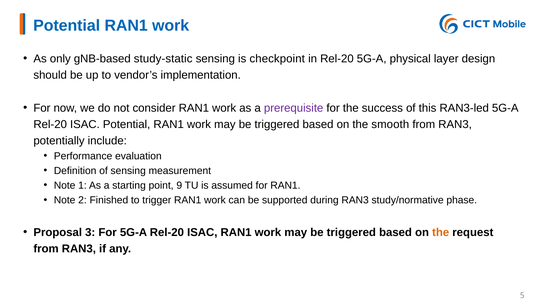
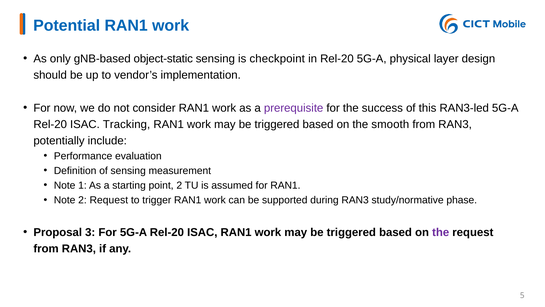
study-static: study-static -> object-static (163, 59)
ISAC Potential: Potential -> Tracking (127, 124)
point 9: 9 -> 2 (179, 185)
2 Finished: Finished -> Request (109, 200)
the colour: orange -> purple (441, 232)
